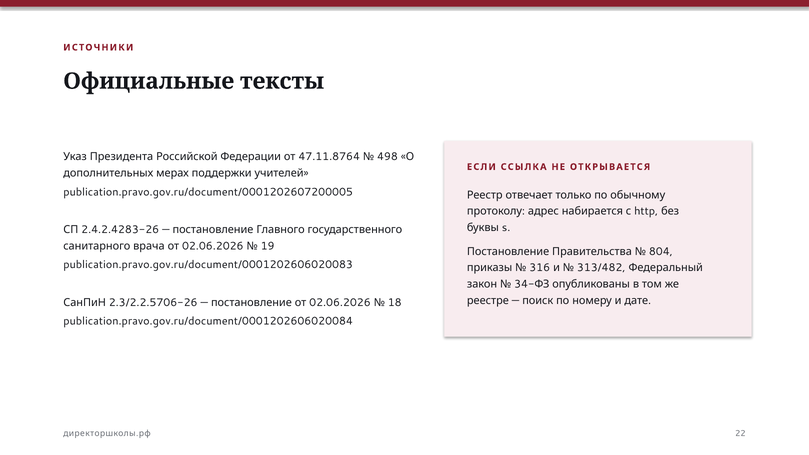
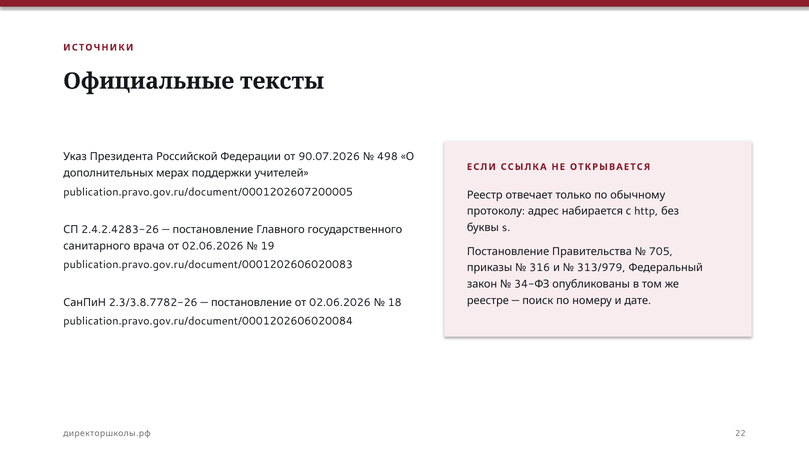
47.11.8764: 47.11.8764 -> 90.07.2026 (329, 157)
804: 804 -> 705 (661, 252)
313/482: 313/482 -> 313/979 (601, 268)
2.3/2.2.5706-26: 2.3/2.2.5706-26 -> 2.3/3.8.7782-26 (153, 302)
